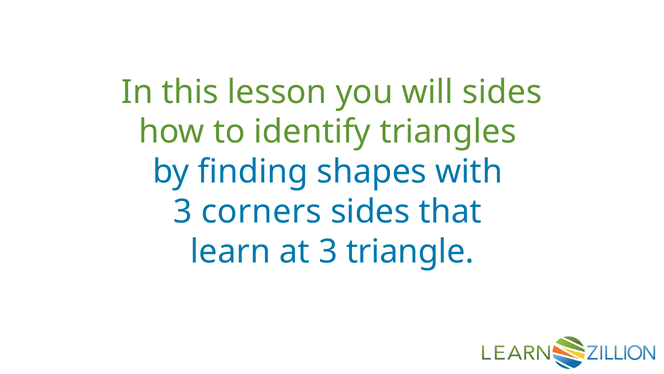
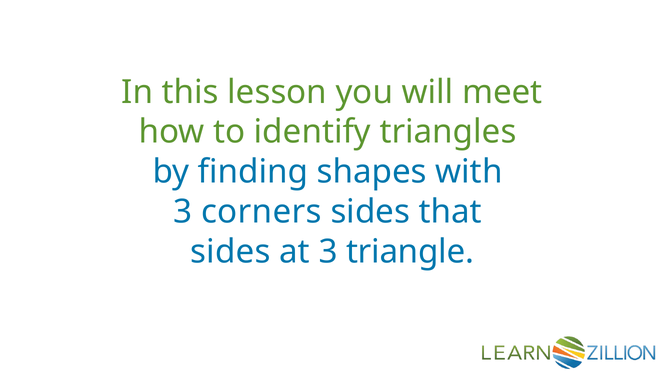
will sides: sides -> meet (502, 92)
learn: learn -> sides (230, 251)
